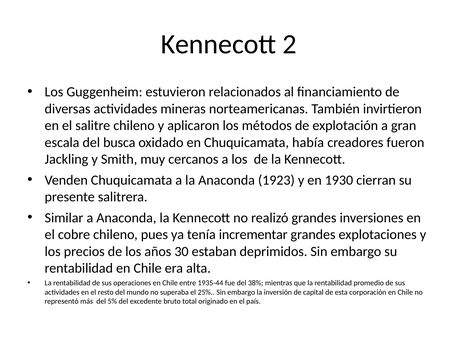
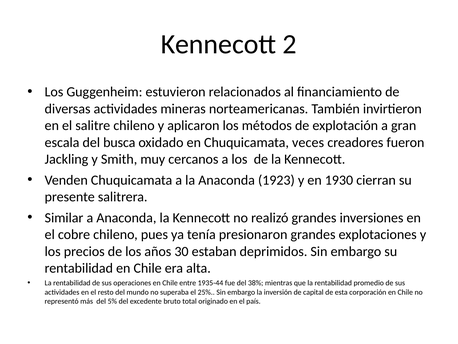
había: había -> veces (308, 142)
incrementar: incrementar -> presionaron (253, 234)
